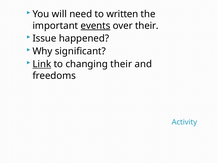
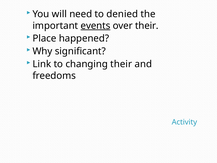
written: written -> denied (122, 14)
Issue: Issue -> Place (44, 38)
Link underline: present -> none (42, 64)
